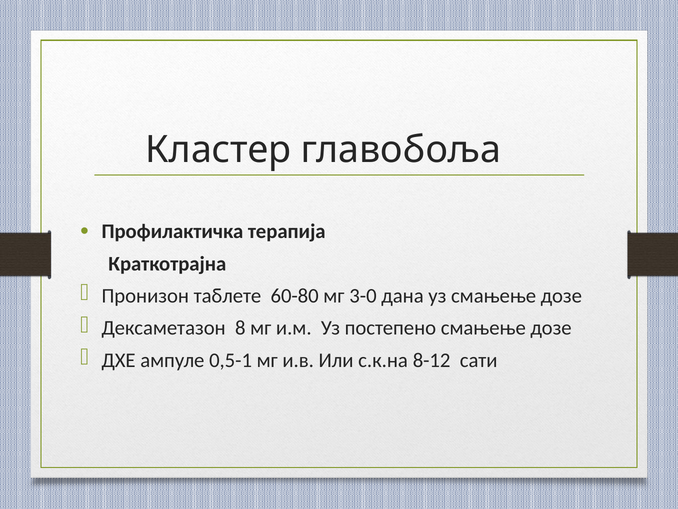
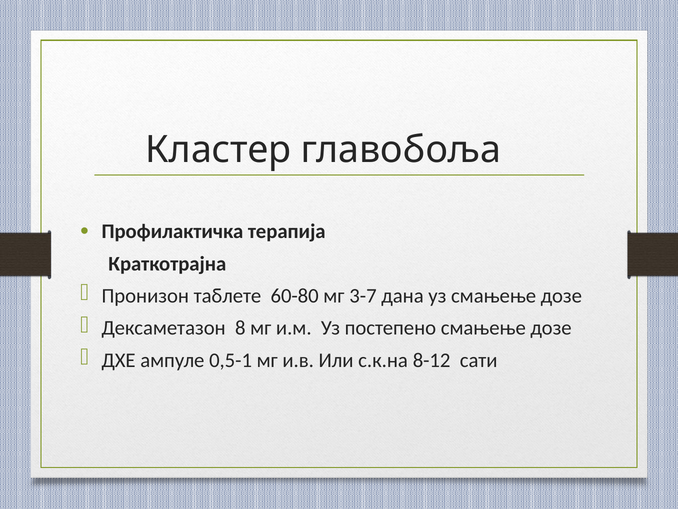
3-0: 3-0 -> 3-7 (363, 296)
